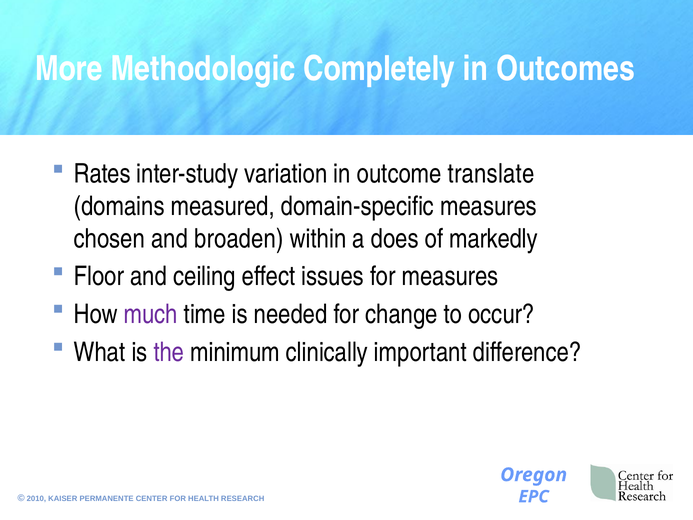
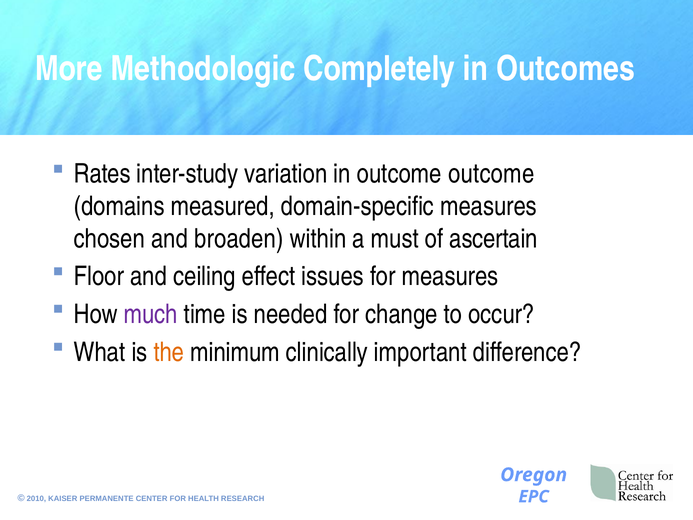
outcome translate: translate -> outcome (491, 174)
does: does -> must (395, 239)
markedly: markedly -> ascertain (494, 239)
the colour: purple -> orange (169, 352)
